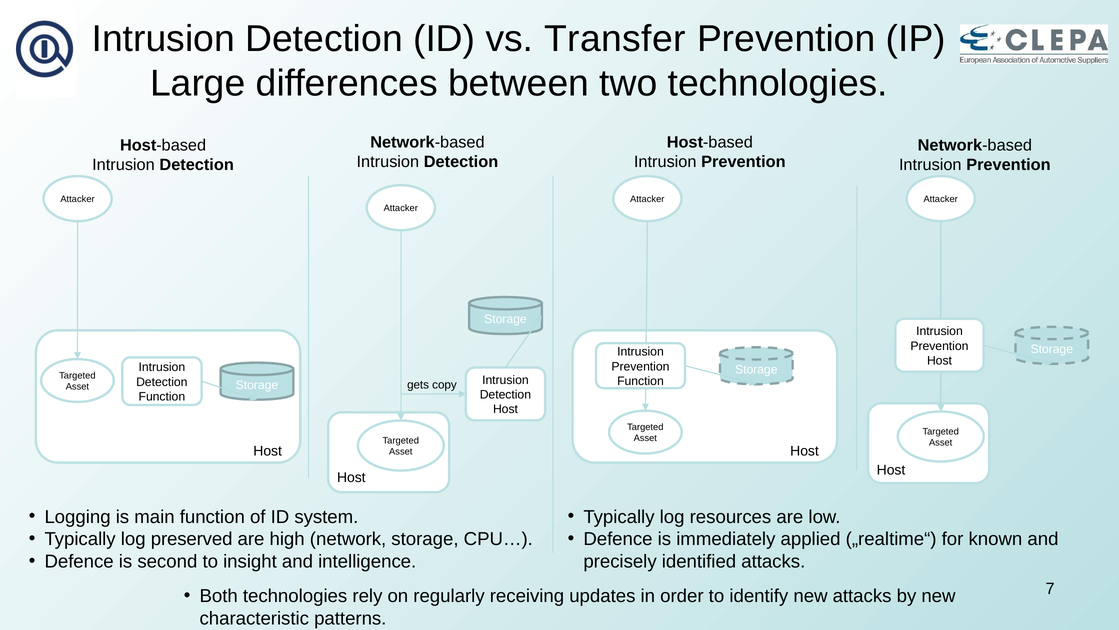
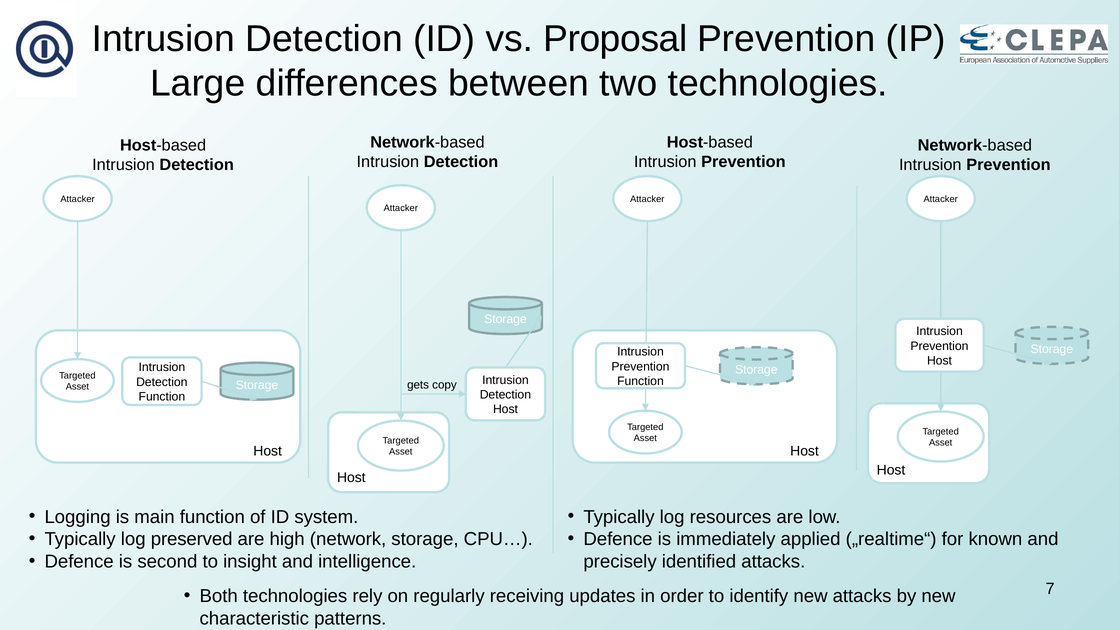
Transfer: Transfer -> Proposal (615, 39)
